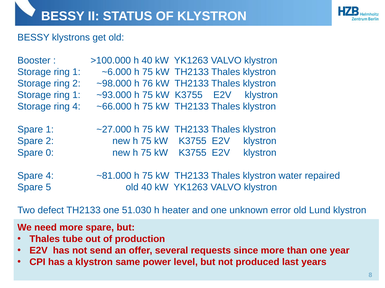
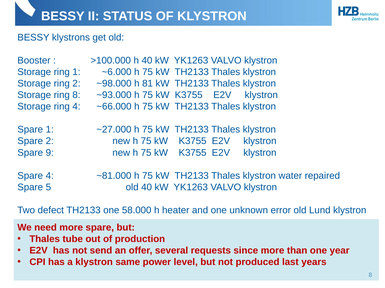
76: 76 -> 81 (148, 84)
1: 1 -> 8 (76, 95)
0: 0 -> 9 (50, 153)
51.030: 51.030 -> 58.000 (137, 211)
